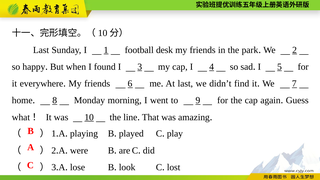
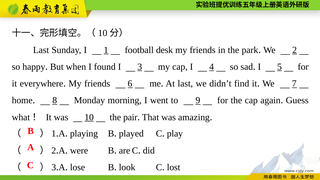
line: line -> pair (130, 117)
